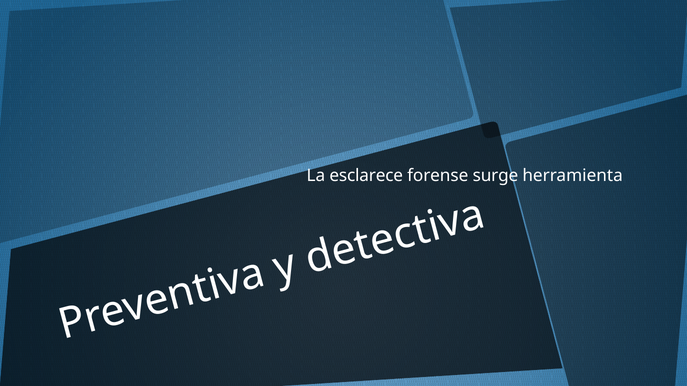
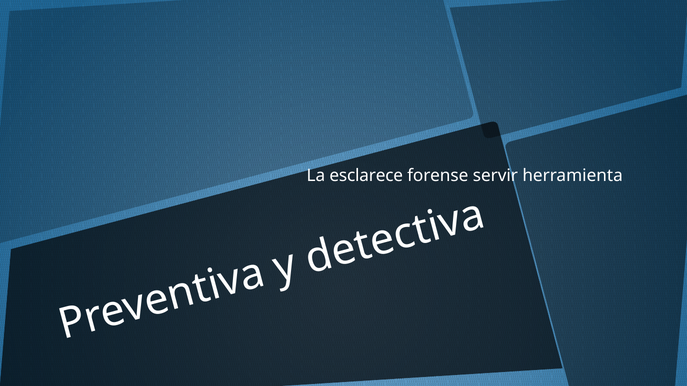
surge: surge -> servir (495, 176)
